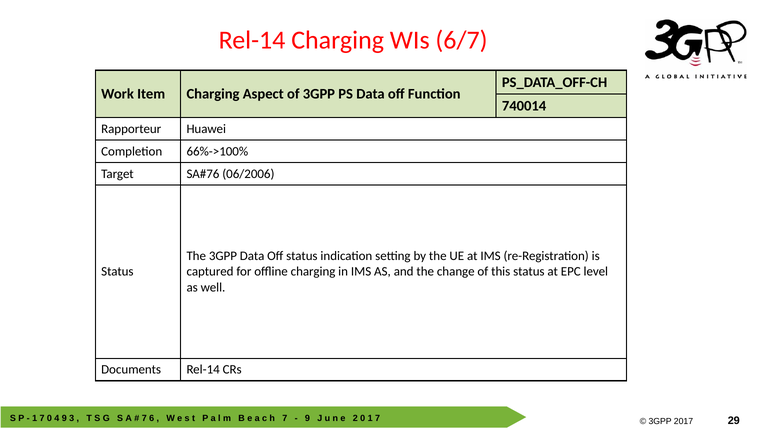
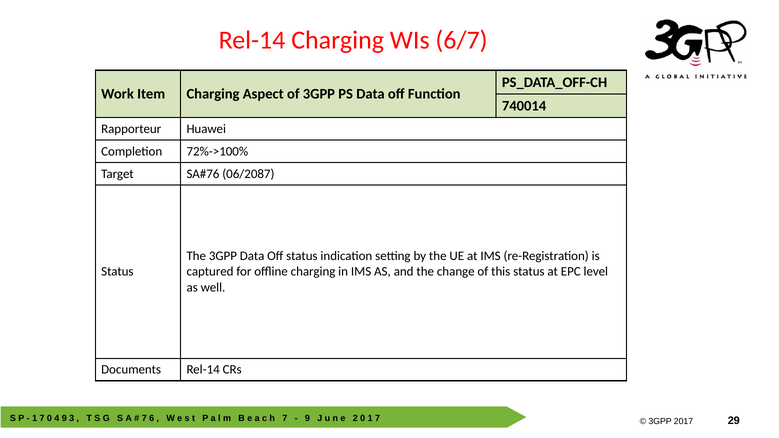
66%->100%: 66%->100% -> 72%->100% (217, 151)
06/2006: 06/2006 -> 06/2087 (248, 174)
